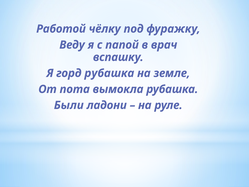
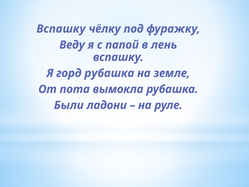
Работой: Работой -> Вспашку (61, 29)
врач: врач -> лень (164, 45)
